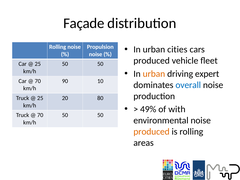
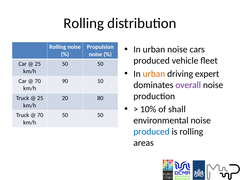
Façade: Façade -> Rolling (84, 23)
urban cities: cities -> noise (177, 49)
overall colour: blue -> purple (188, 85)
49%: 49% -> 10% (148, 109)
with: with -> shall (177, 109)
produced colour: orange -> blue (151, 132)
